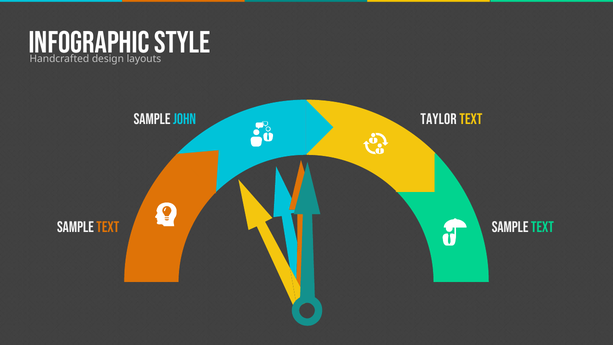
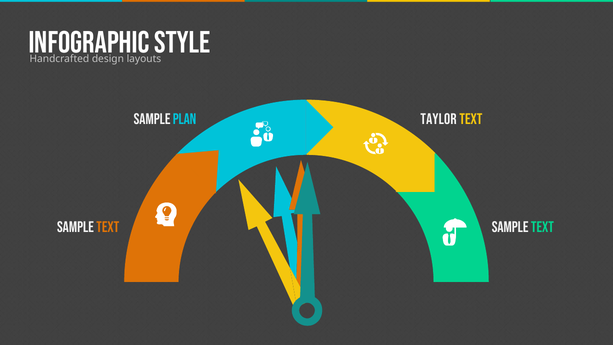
JOHN: JOHN -> PLAN (185, 119)
